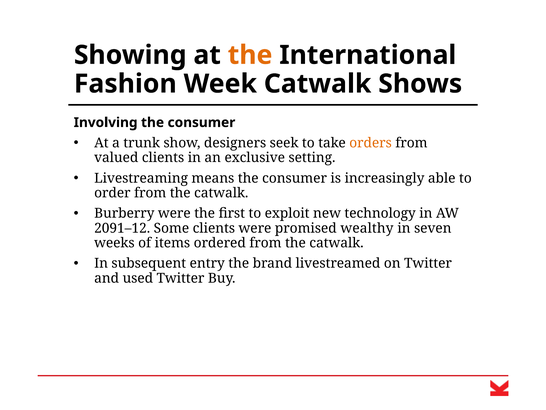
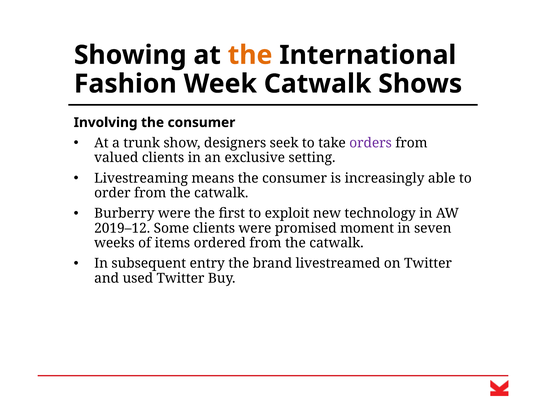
orders colour: orange -> purple (371, 143)
2091–12: 2091–12 -> 2019–12 (122, 228)
wealthy: wealthy -> moment (367, 228)
